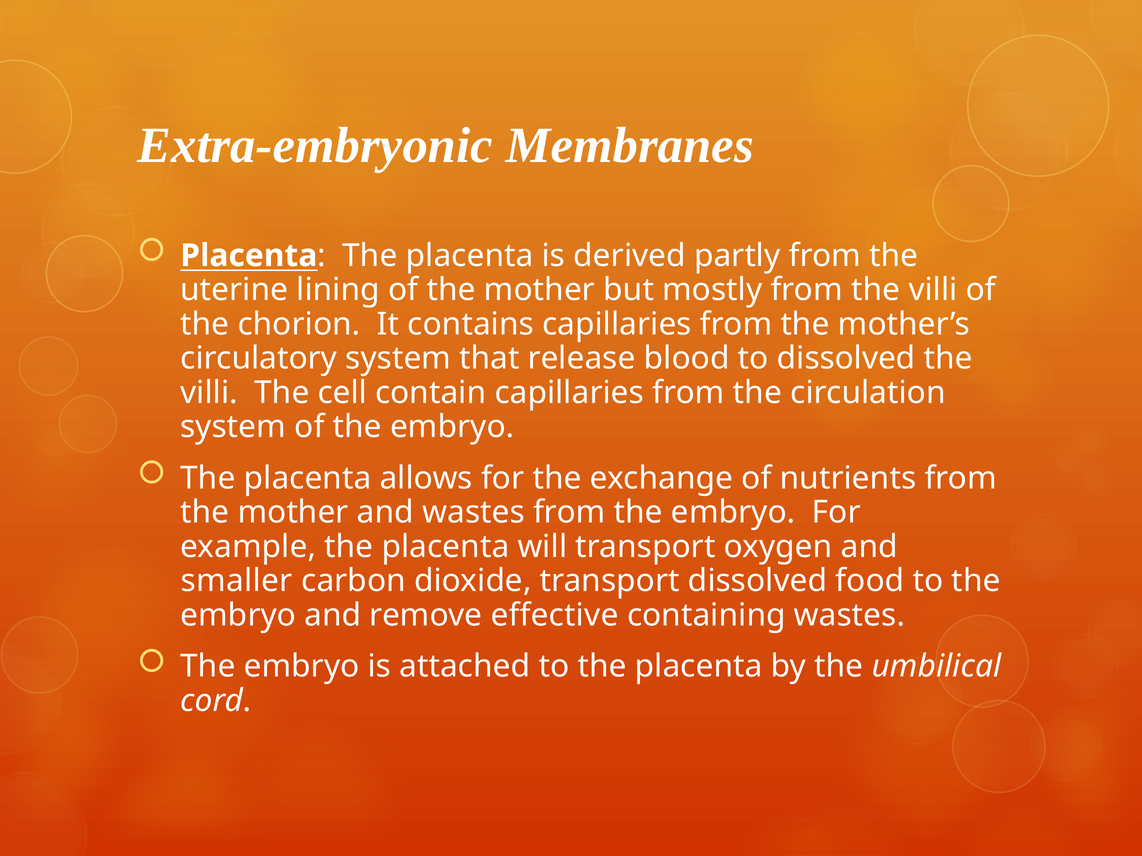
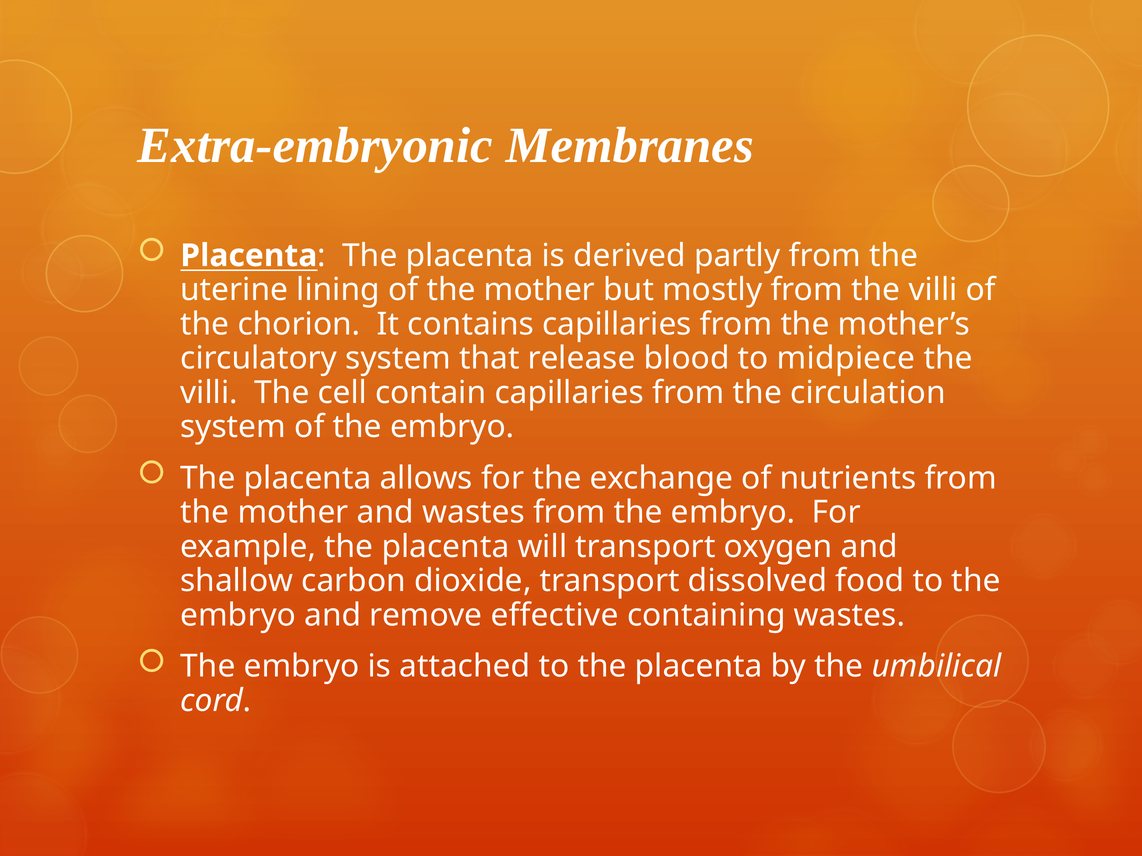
to dissolved: dissolved -> midpiece (846, 359)
smaller: smaller -> shallow (237, 581)
